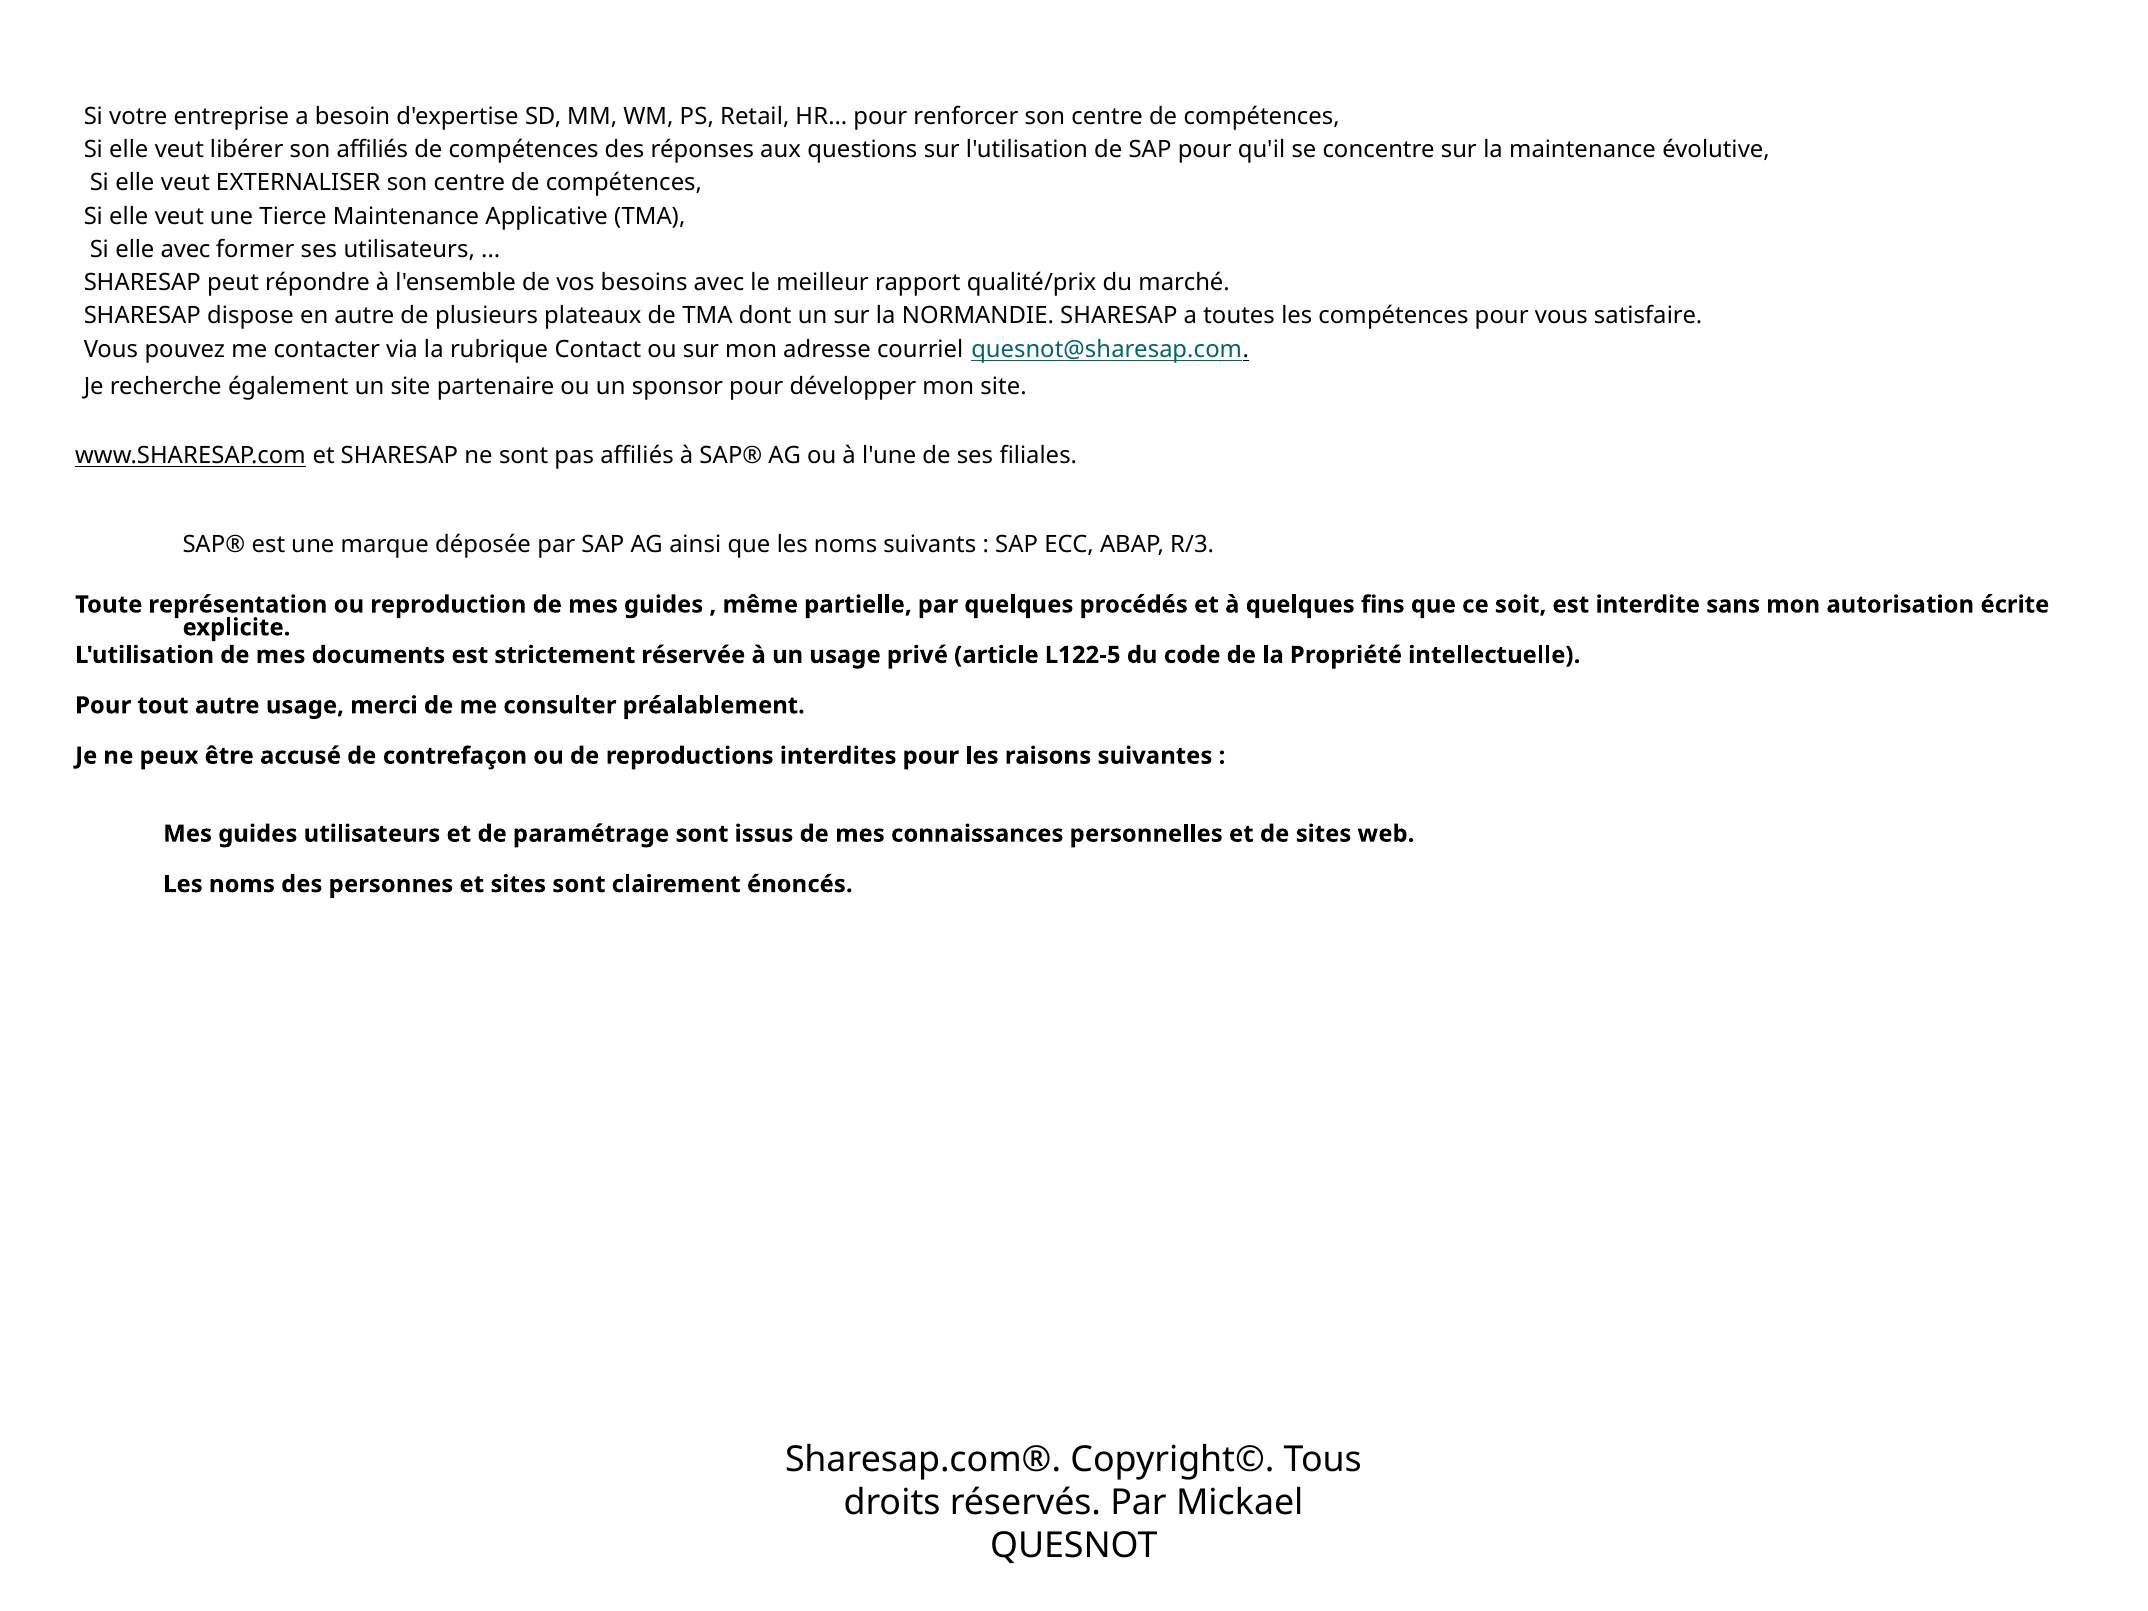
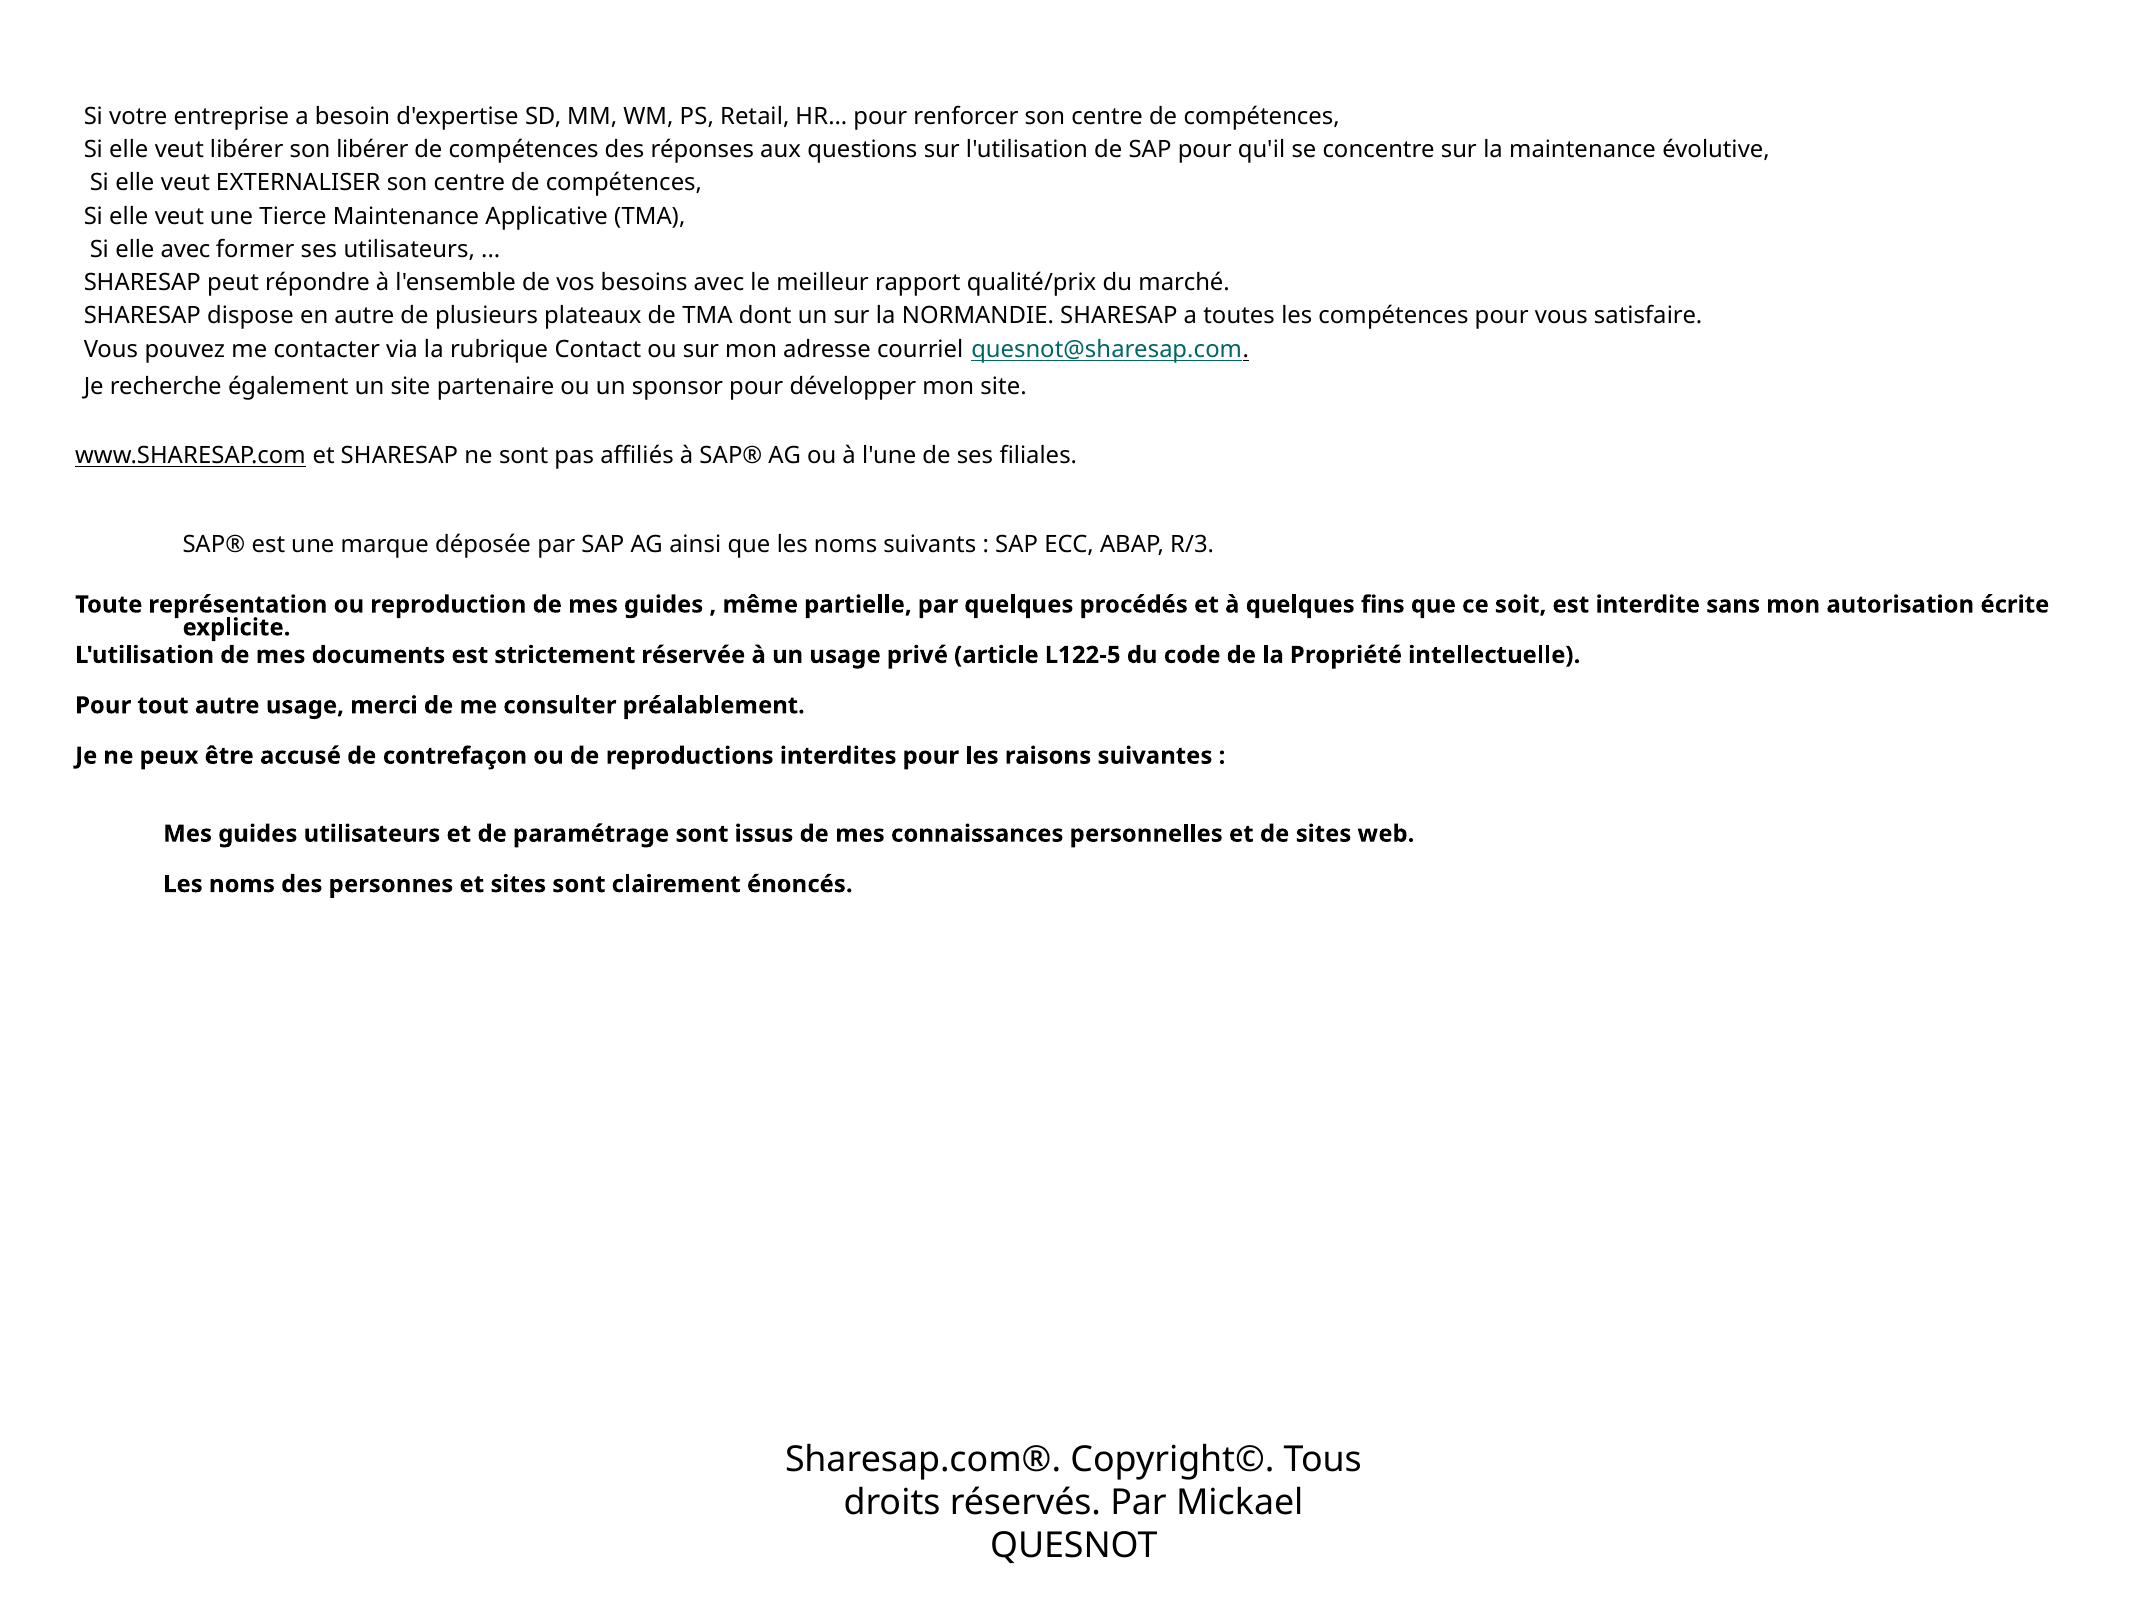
son affiliés: affiliés -> libérer (372, 150)
